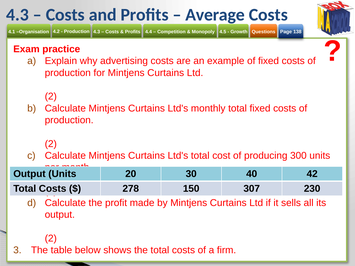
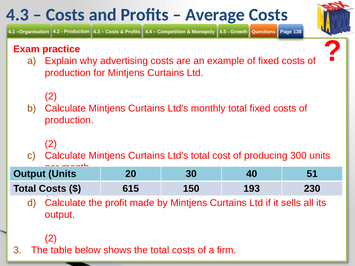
42: 42 -> 51 (312, 174)
278: 278 -> 615 (131, 189)
307: 307 -> 193 (252, 189)
